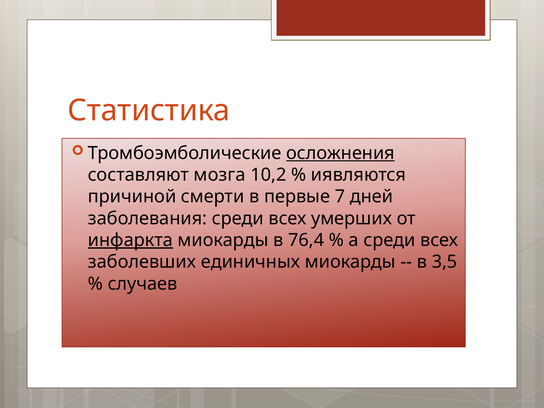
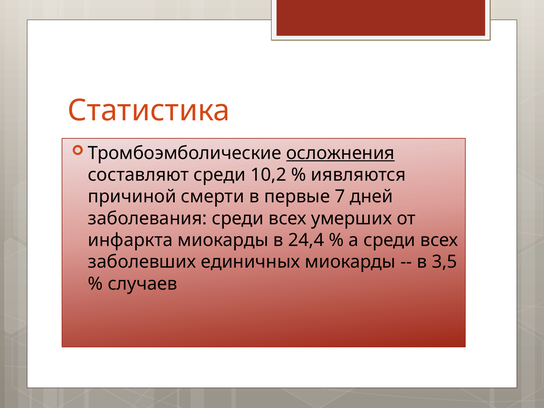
составляют мозга: мозга -> среди (220, 175)
инфаркта underline: present -> none (130, 240)
76,4: 76,4 -> 24,4 (306, 240)
